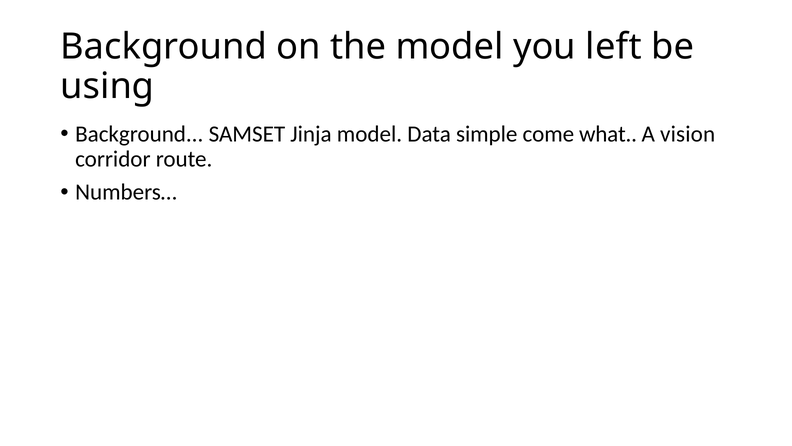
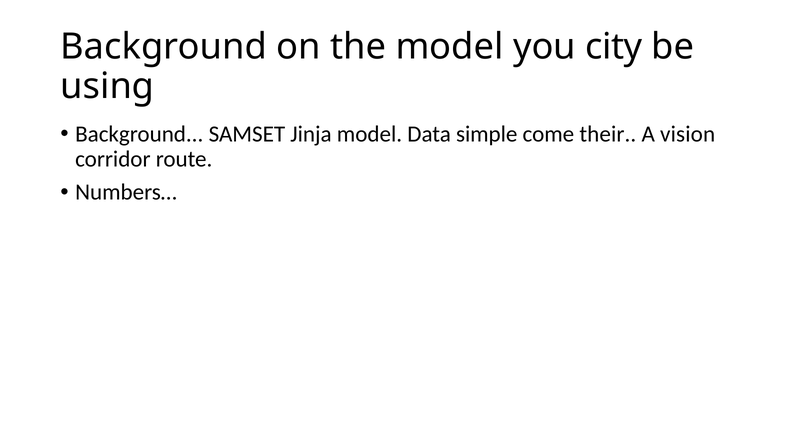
left: left -> city (614, 47)
what: what -> their (608, 134)
